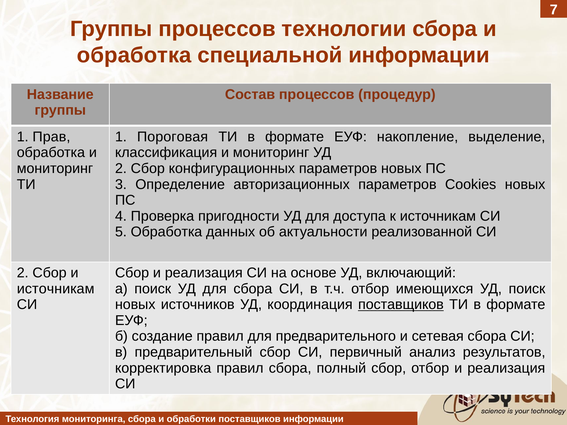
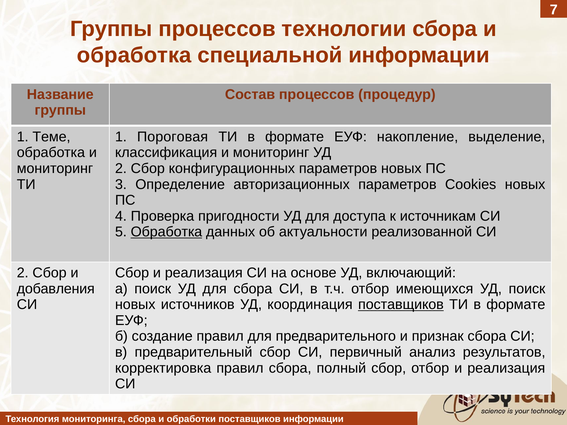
Прав: Прав -> Теме (51, 137)
Обработка underline: none -> present (166, 232)
источникам: источникам -> добавления (56, 289)
сетевая: сетевая -> признак (438, 337)
